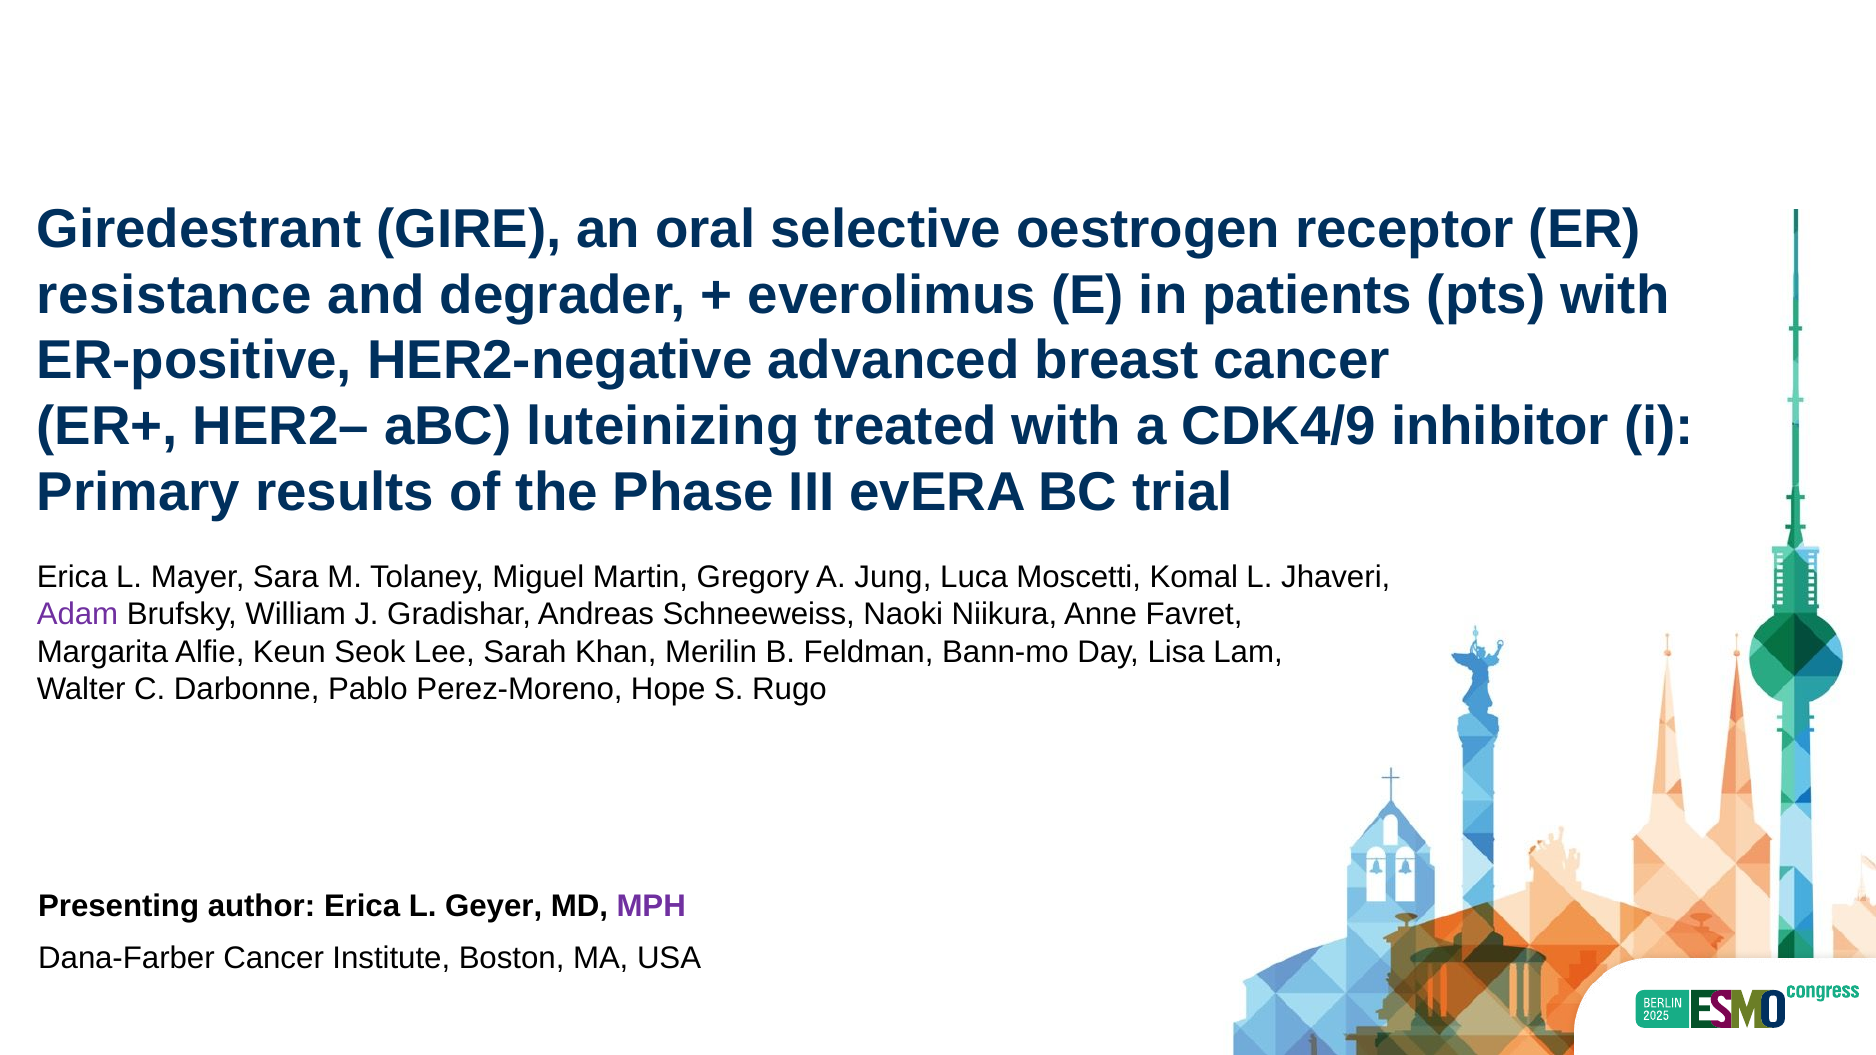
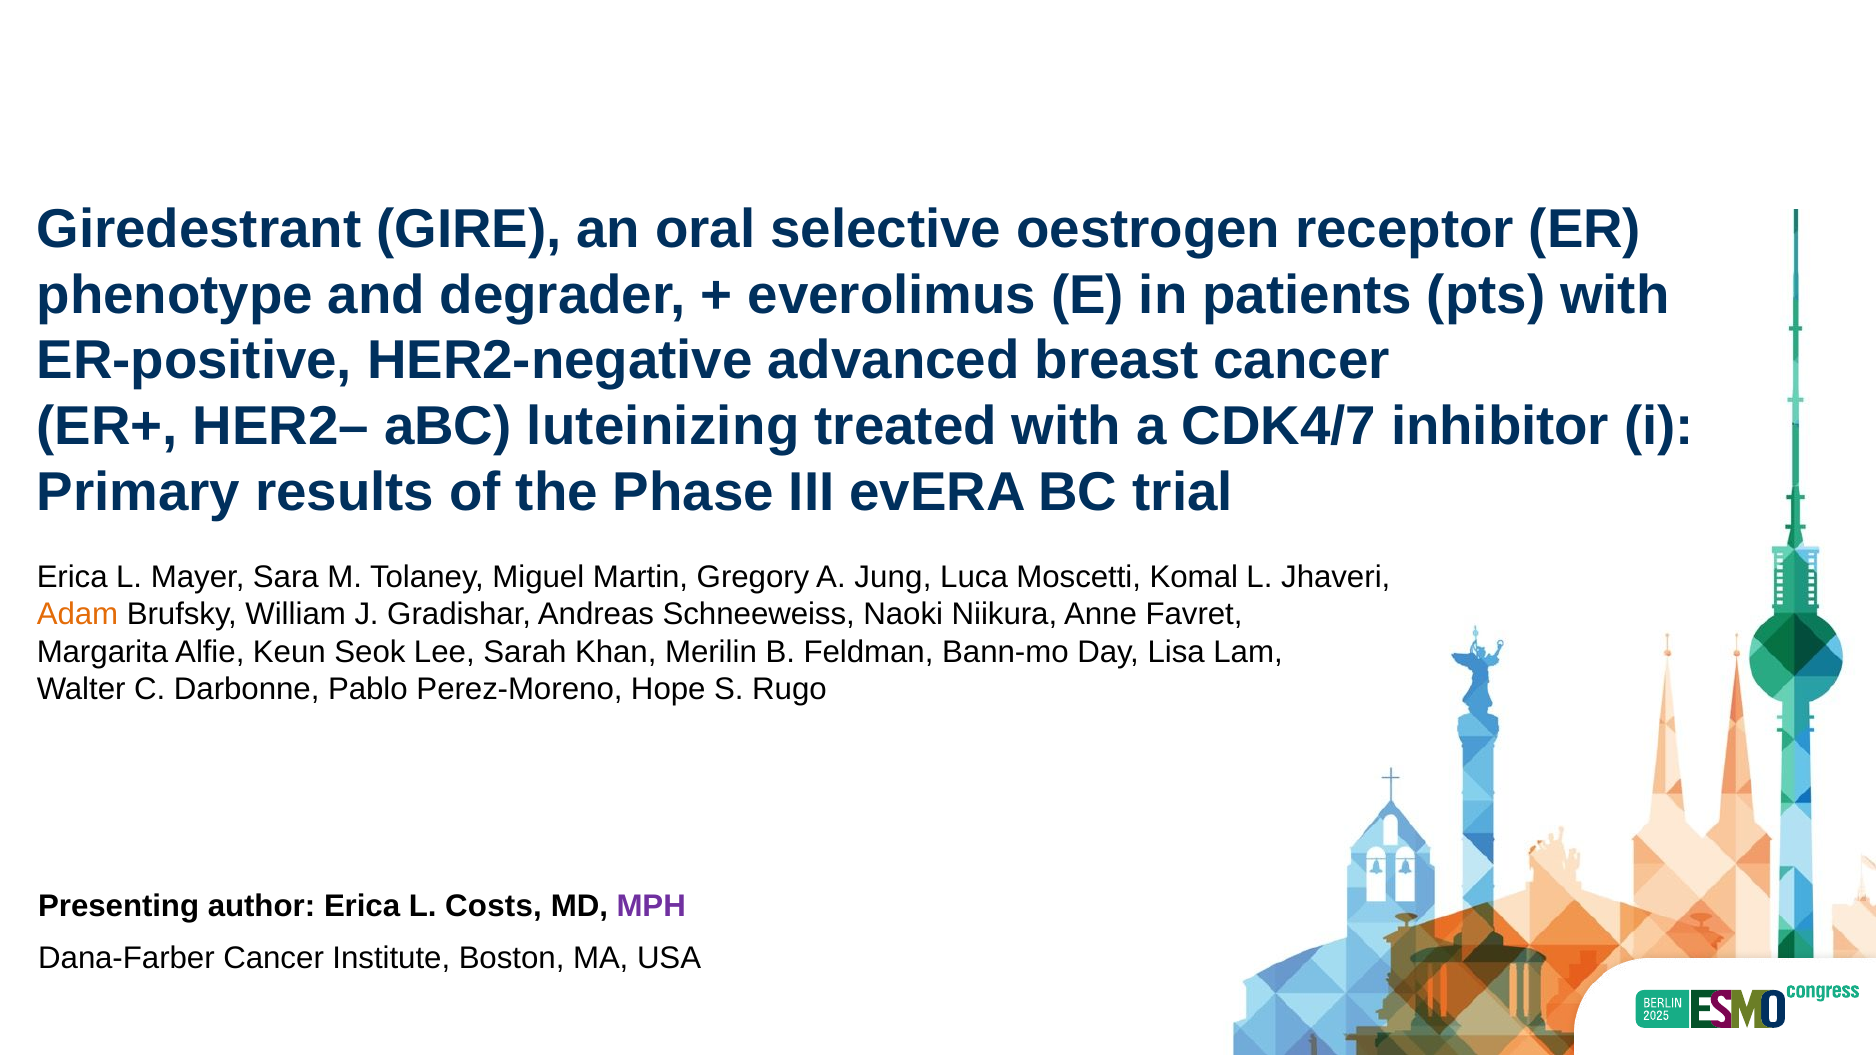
resistance: resistance -> phenotype (175, 295)
CDK4/9: CDK4/9 -> CDK4/7 (1279, 427)
Adam colour: purple -> orange (77, 614)
Geyer: Geyer -> Costs (493, 907)
